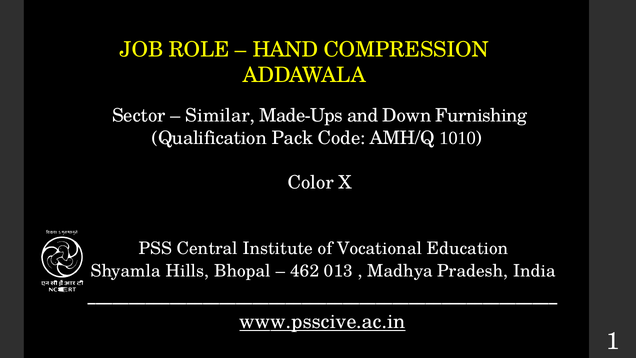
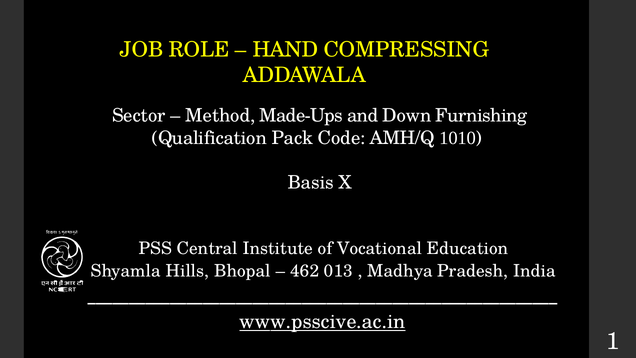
COMPRESSION: COMPRESSION -> COMPRESSING (406, 50)
Similar: Similar -> Method (220, 116)
Color: Color -> Basis (311, 183)
